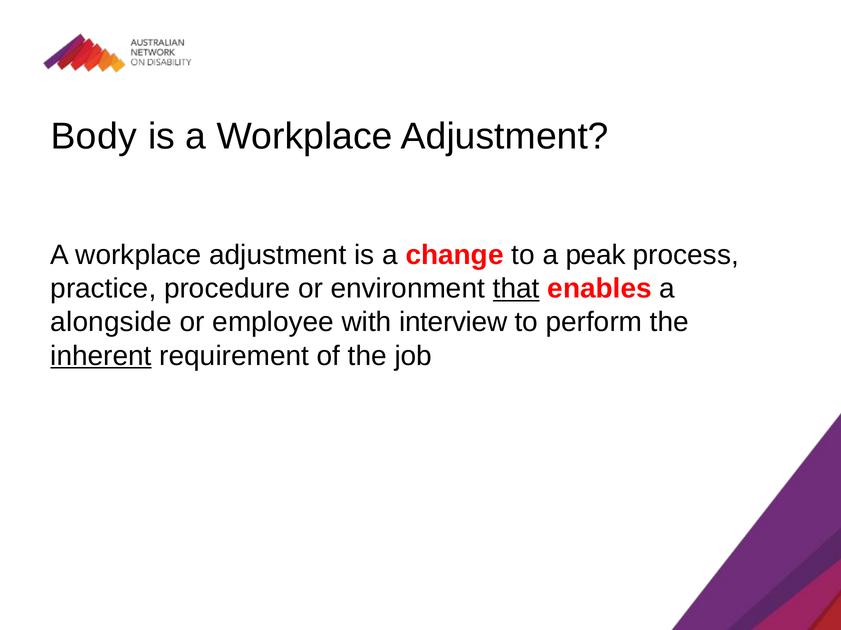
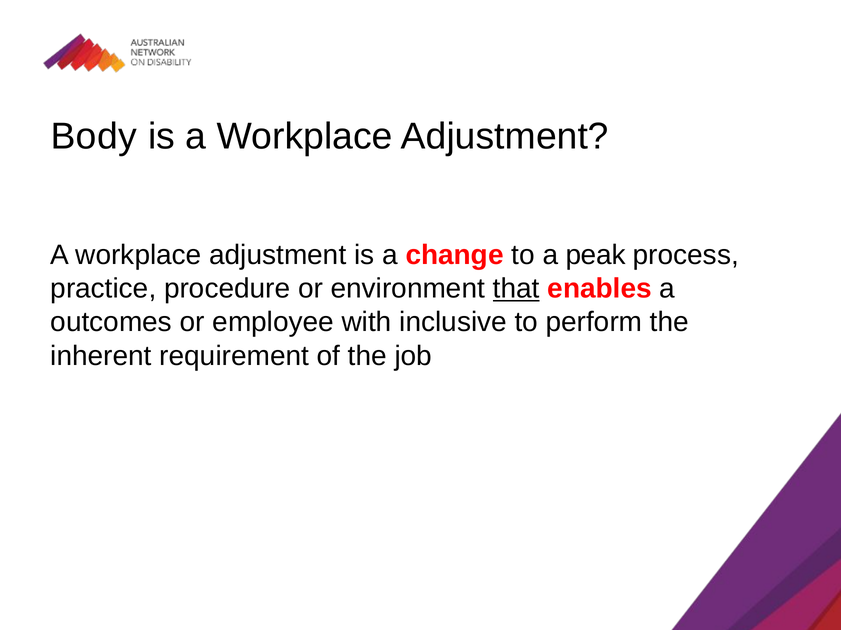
alongside: alongside -> outcomes (111, 323)
interview: interview -> inclusive (453, 323)
inherent underline: present -> none (101, 356)
